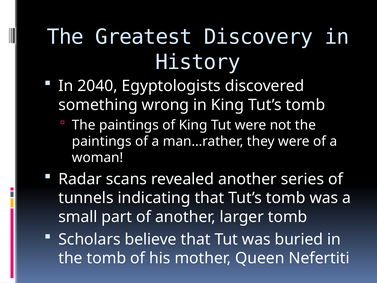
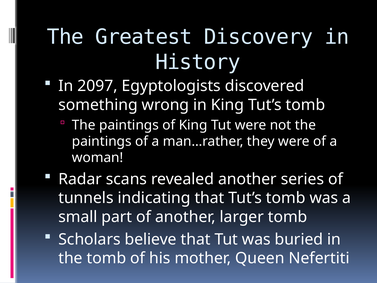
2040: 2040 -> 2097 (98, 86)
